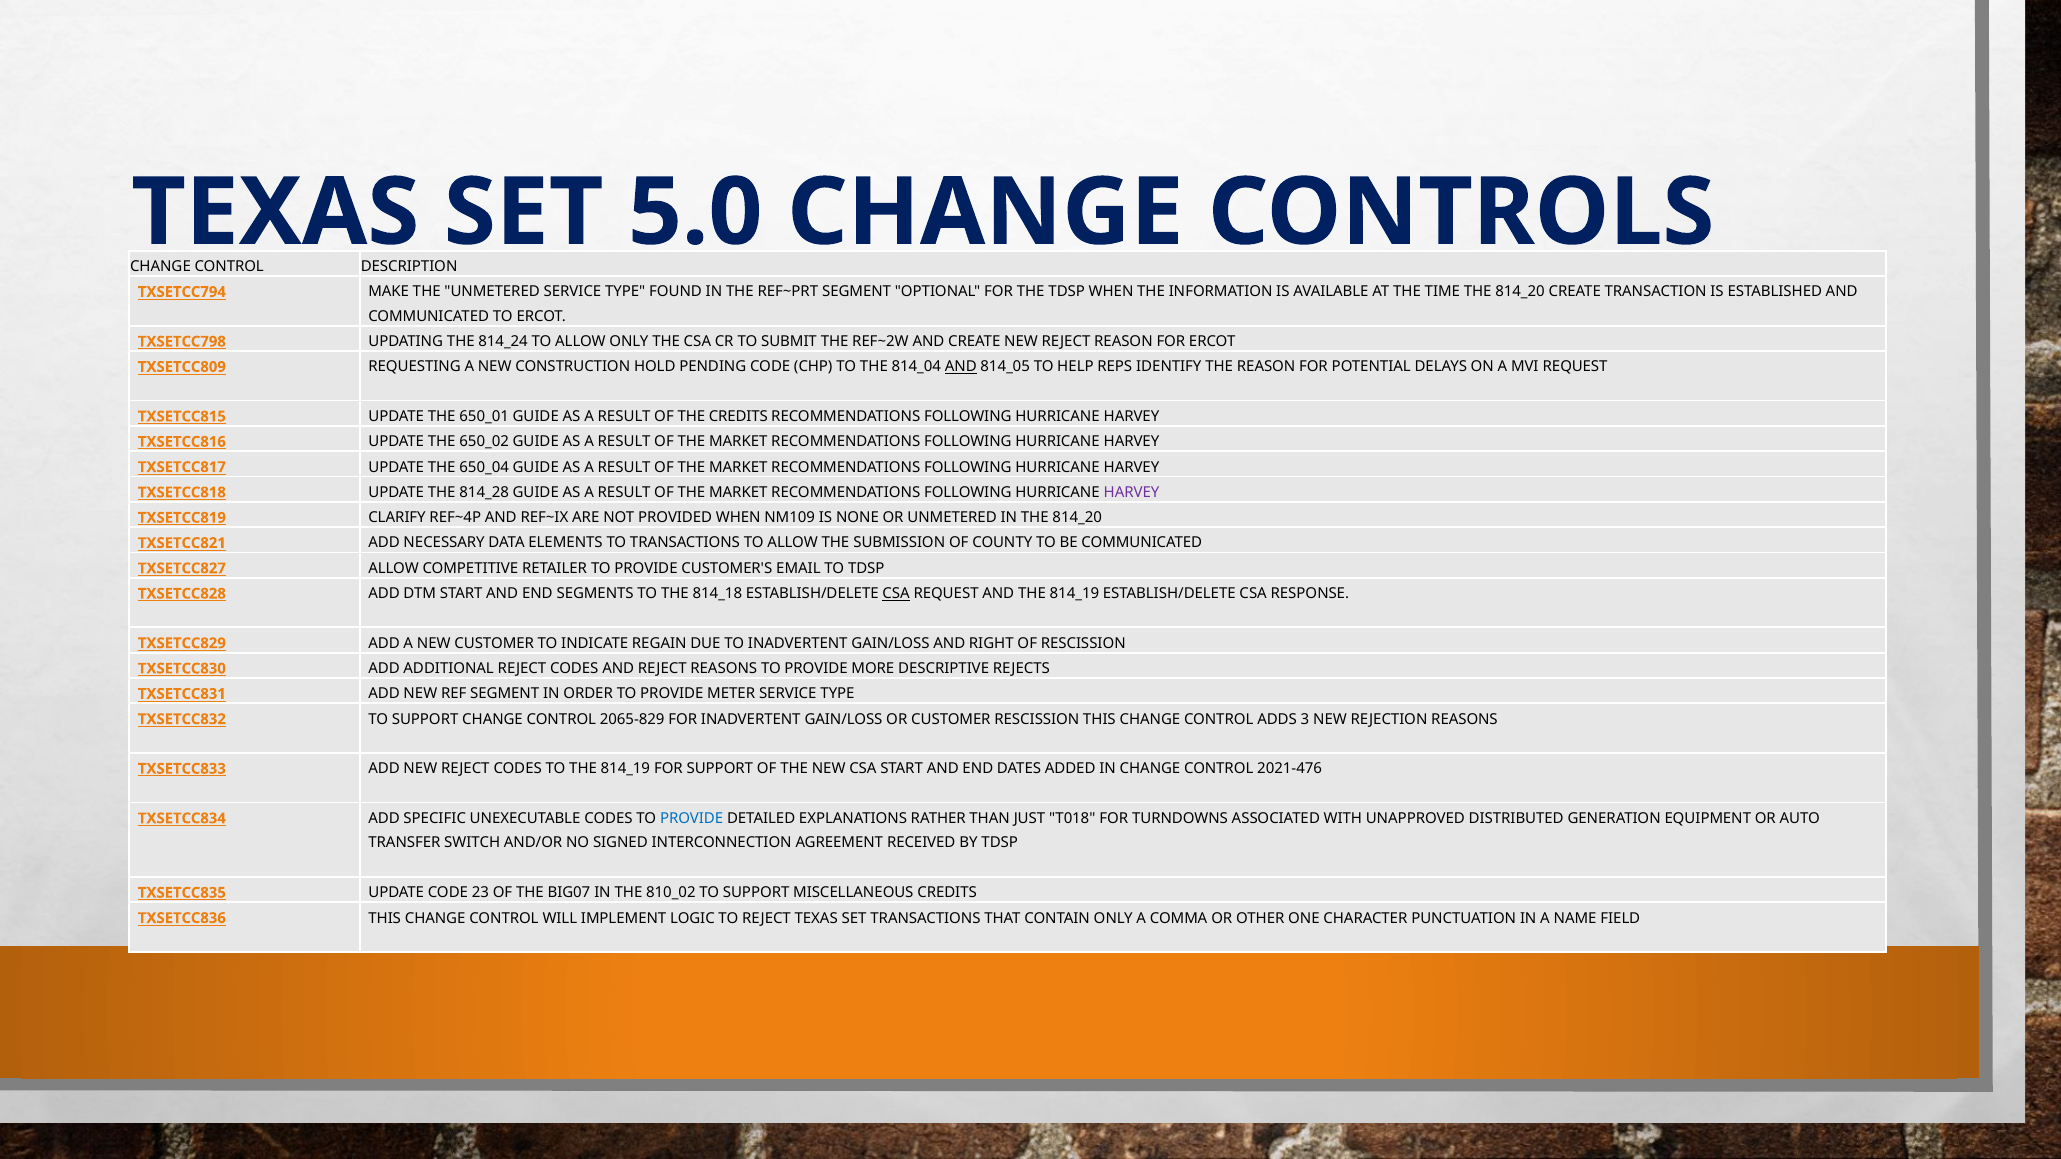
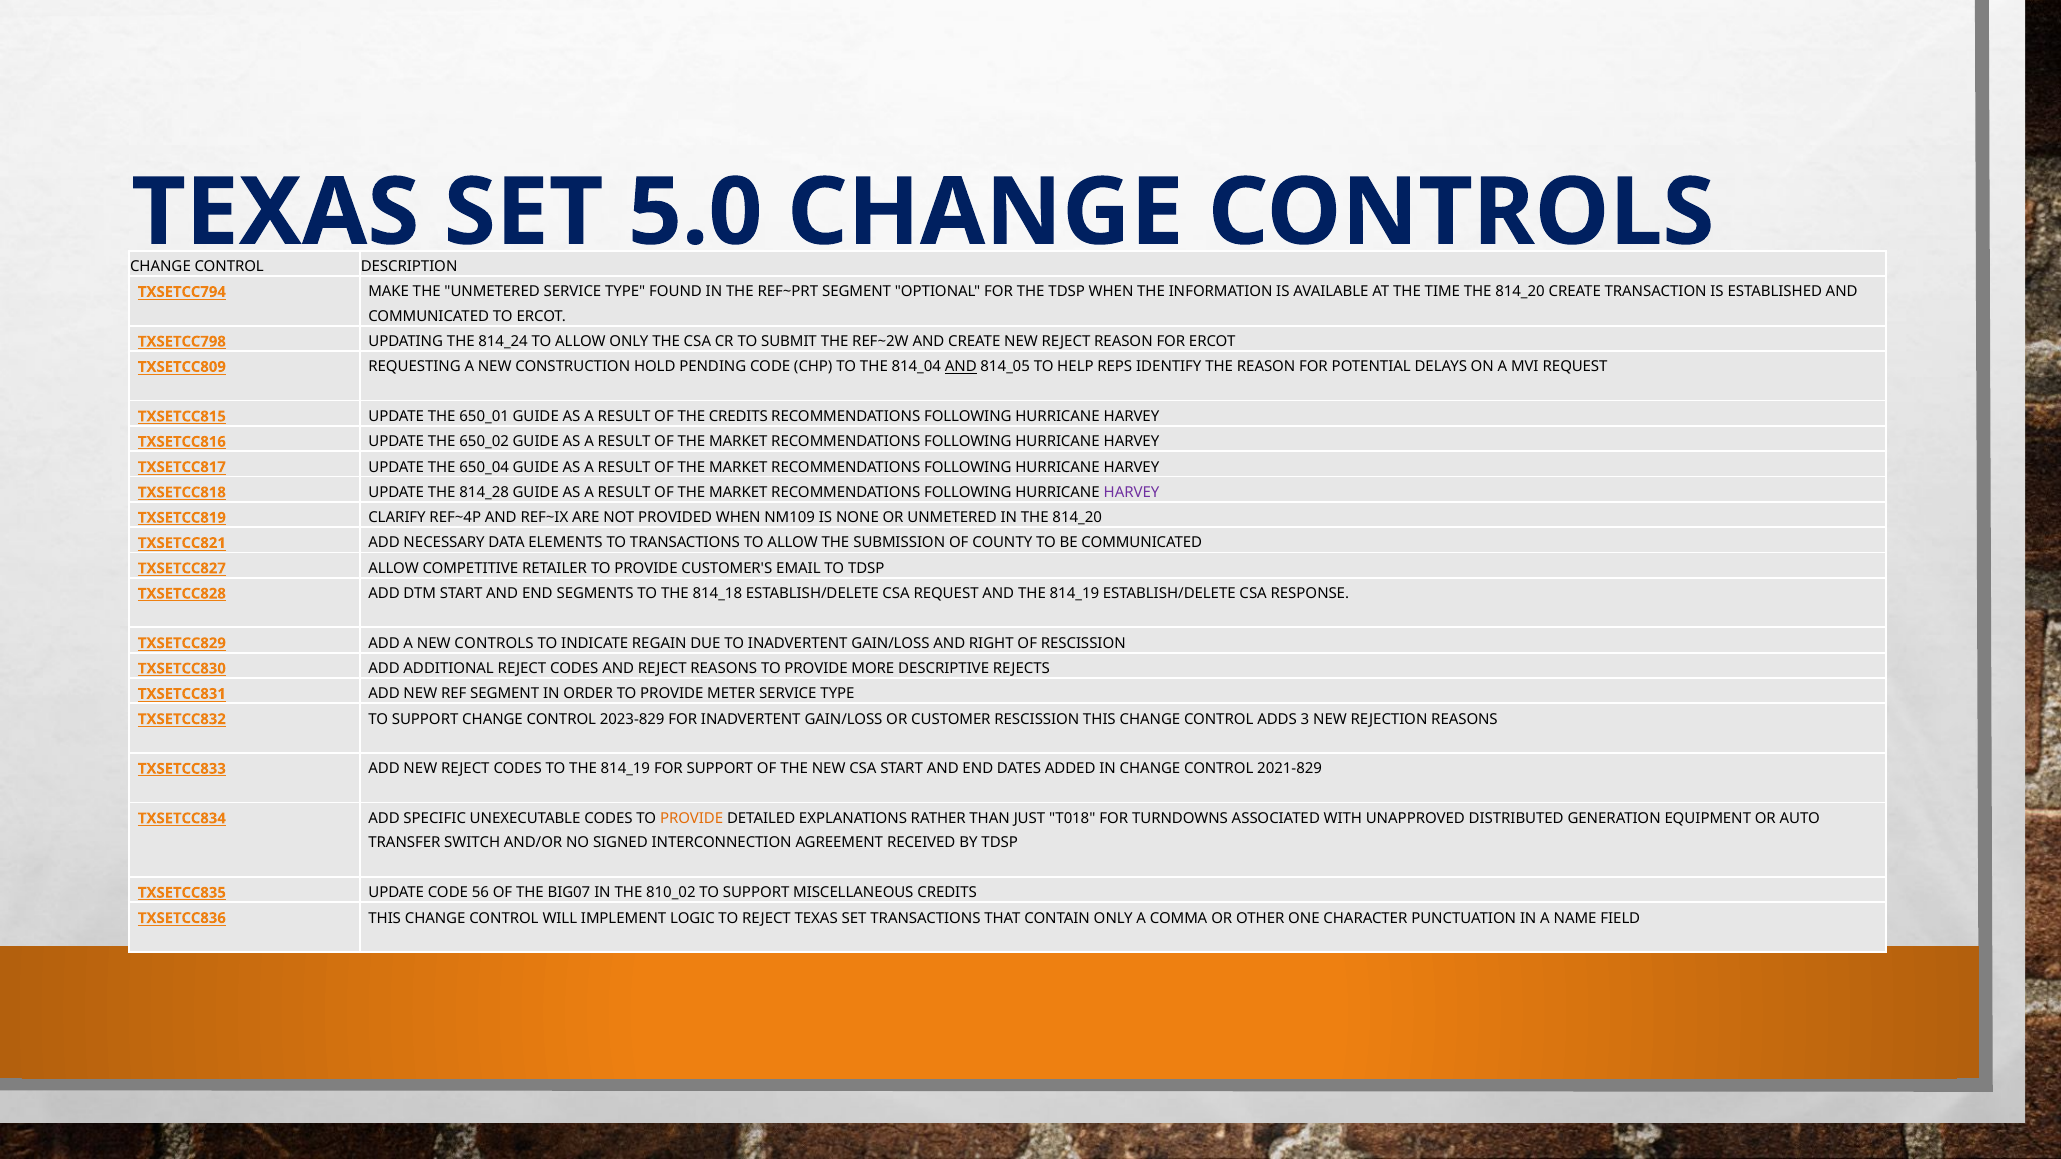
CSA underline: present -> none (896, 594)
NEW CUSTOMER: CUSTOMER -> CONTROLS (494, 643)
2065-829: 2065-829 -> 2023-829 (632, 719)
2021-476: 2021-476 -> 2021-829 (1290, 769)
PROVIDE colour: blue -> orange (692, 819)
23: 23 -> 56 (480, 893)
